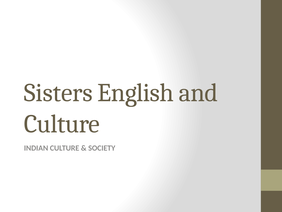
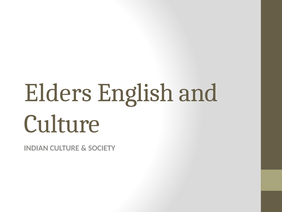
Sisters: Sisters -> Elders (58, 93)
